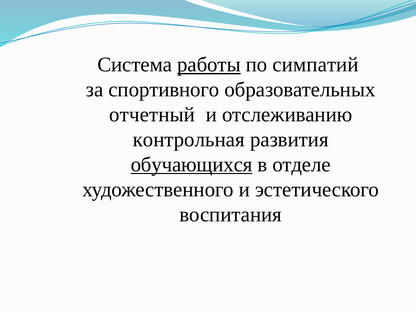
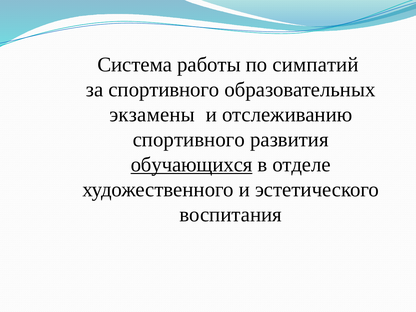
работы underline: present -> none (209, 65)
отчетный: отчетный -> экзамены (152, 115)
контрольная: контрольная -> спортивного (189, 140)
